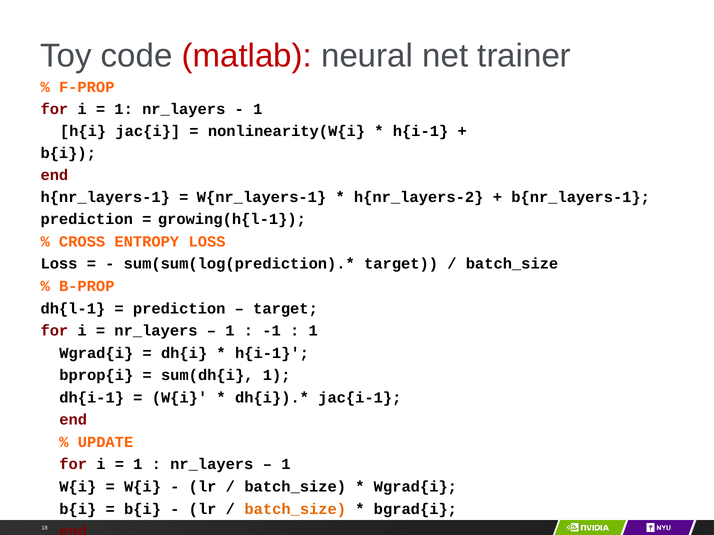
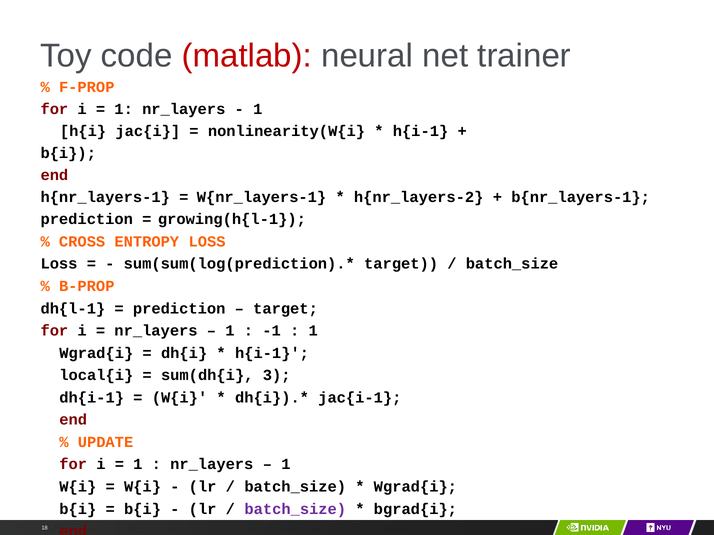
bprop{i: bprop{i -> local{i (96, 376)
sum(dh{i 1: 1 -> 3 (277, 376)
batch_size colour: orange -> purple (295, 509)
